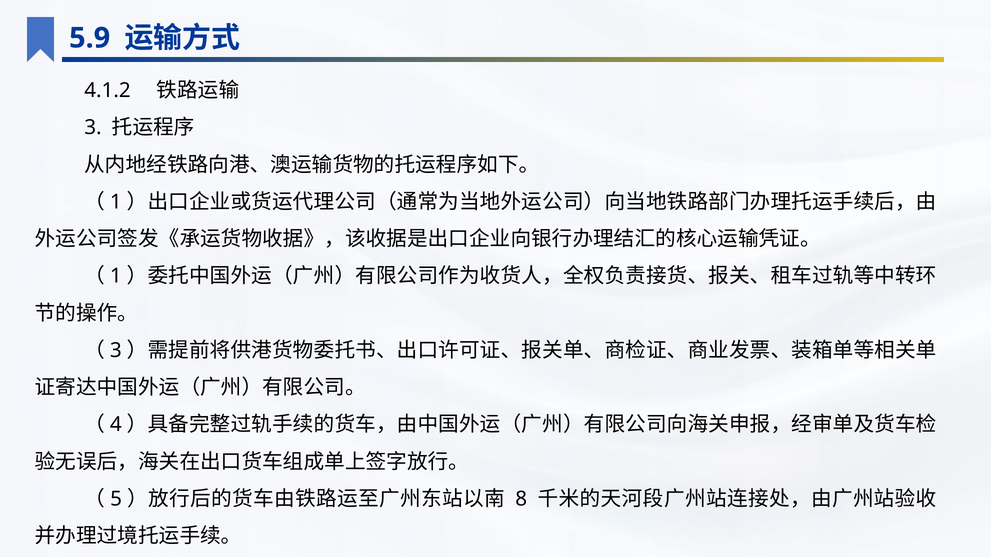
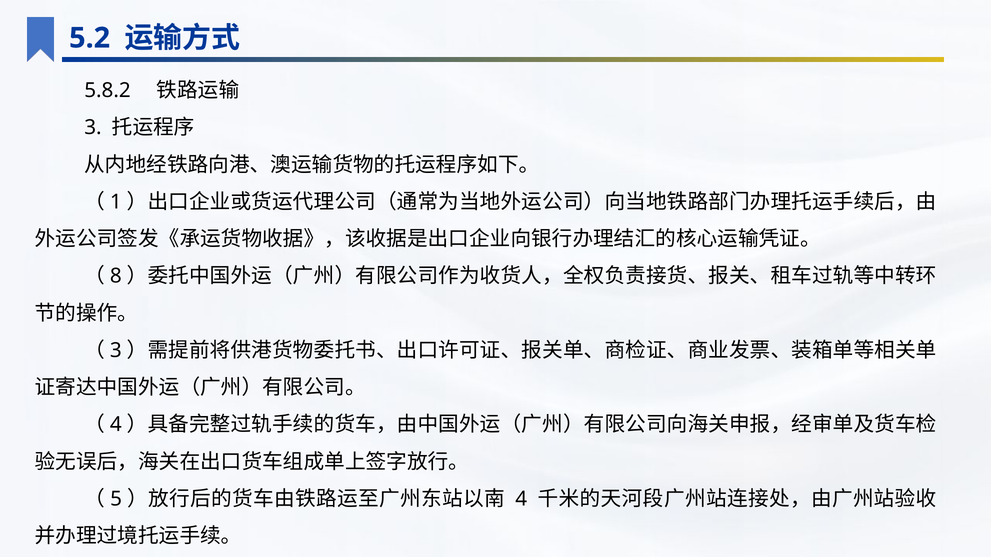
5.9: 5.9 -> 5.2 (90, 38)
4.1.2: 4.1.2 -> 5.8.2 (108, 91)
1: 1 -> 8 (116, 276)
8: 8 -> 4 (521, 499)
